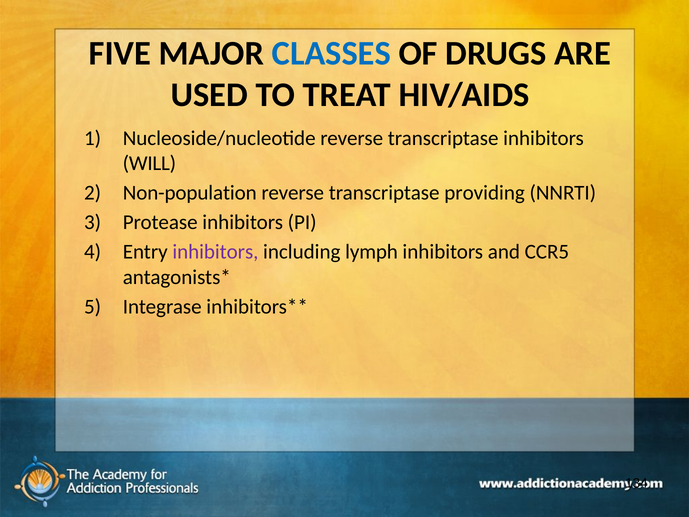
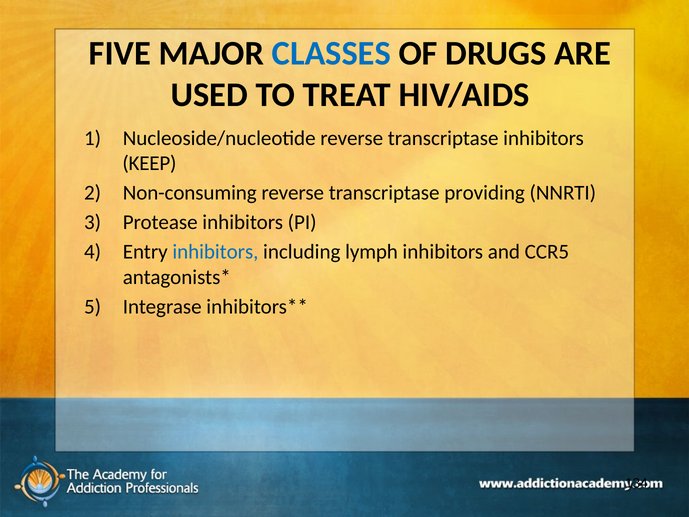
WILL: WILL -> KEEP (149, 163)
Non-population: Non-population -> Non-consuming (190, 193)
inhibitors colour: purple -> blue (215, 252)
